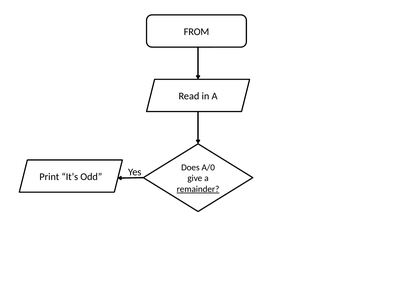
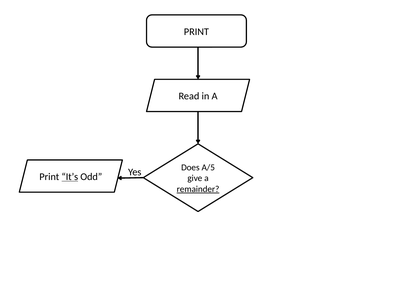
FROM: FROM -> PRINT (196, 32)
A/0: A/0 -> A/5 (208, 167)
It’s underline: none -> present (70, 177)
